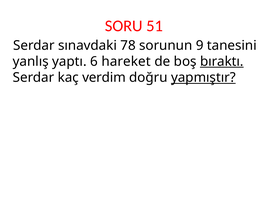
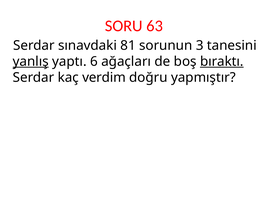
51: 51 -> 63 (155, 26)
78: 78 -> 81 (128, 45)
9: 9 -> 3 (200, 45)
yanlış underline: none -> present (31, 61)
hareket: hareket -> ağaçları (126, 61)
yapmıştır underline: present -> none (203, 78)
